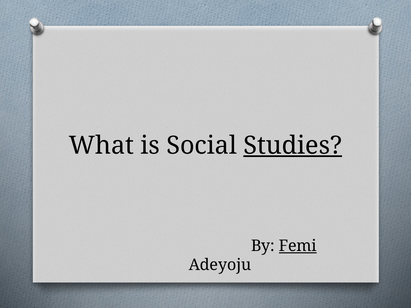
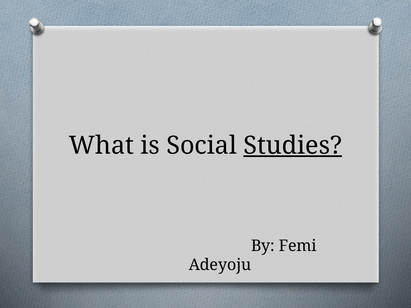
Femi underline: present -> none (298, 246)
